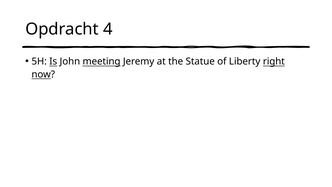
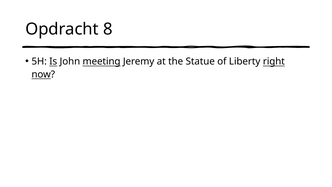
4: 4 -> 8 (108, 29)
